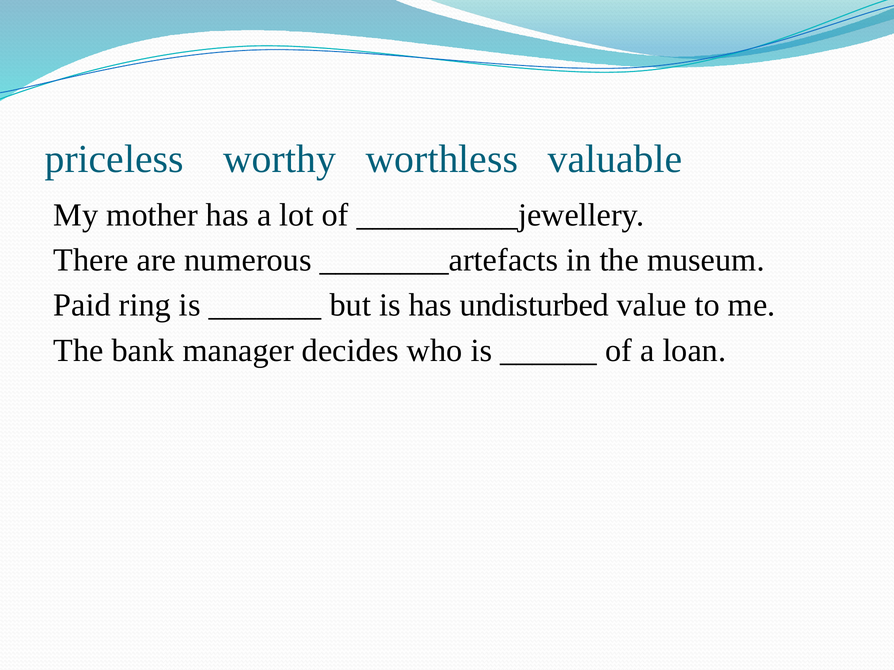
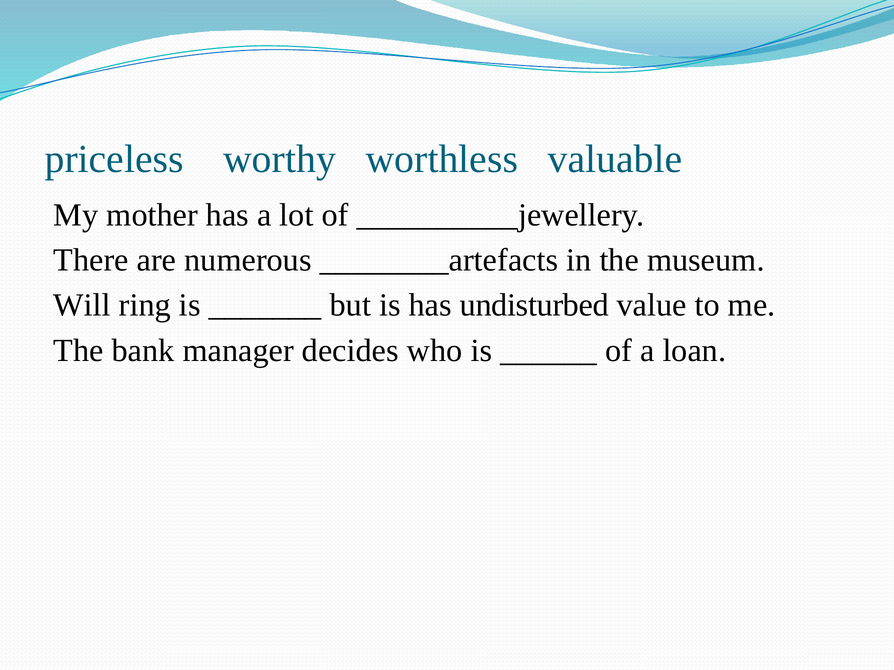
Paid: Paid -> Will (82, 306)
